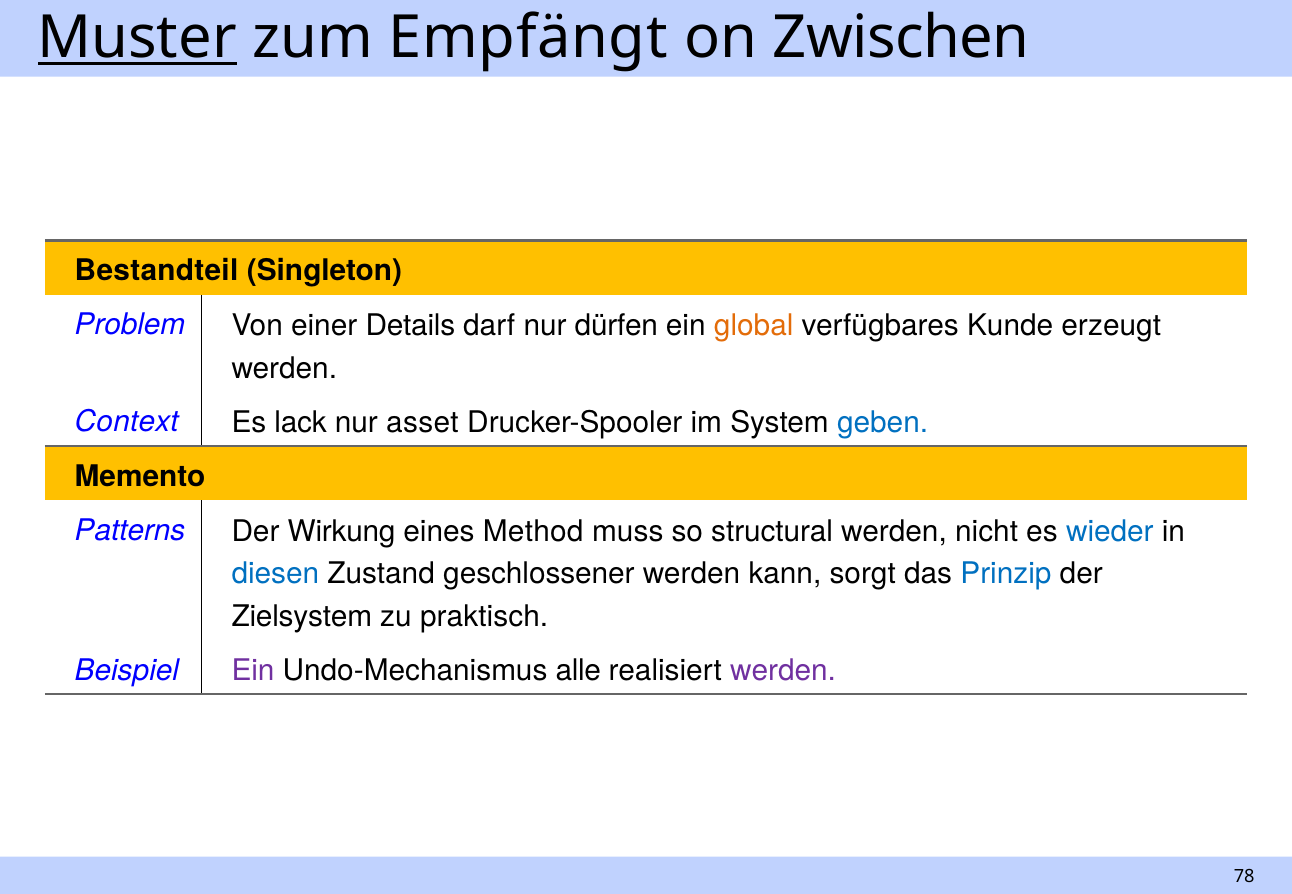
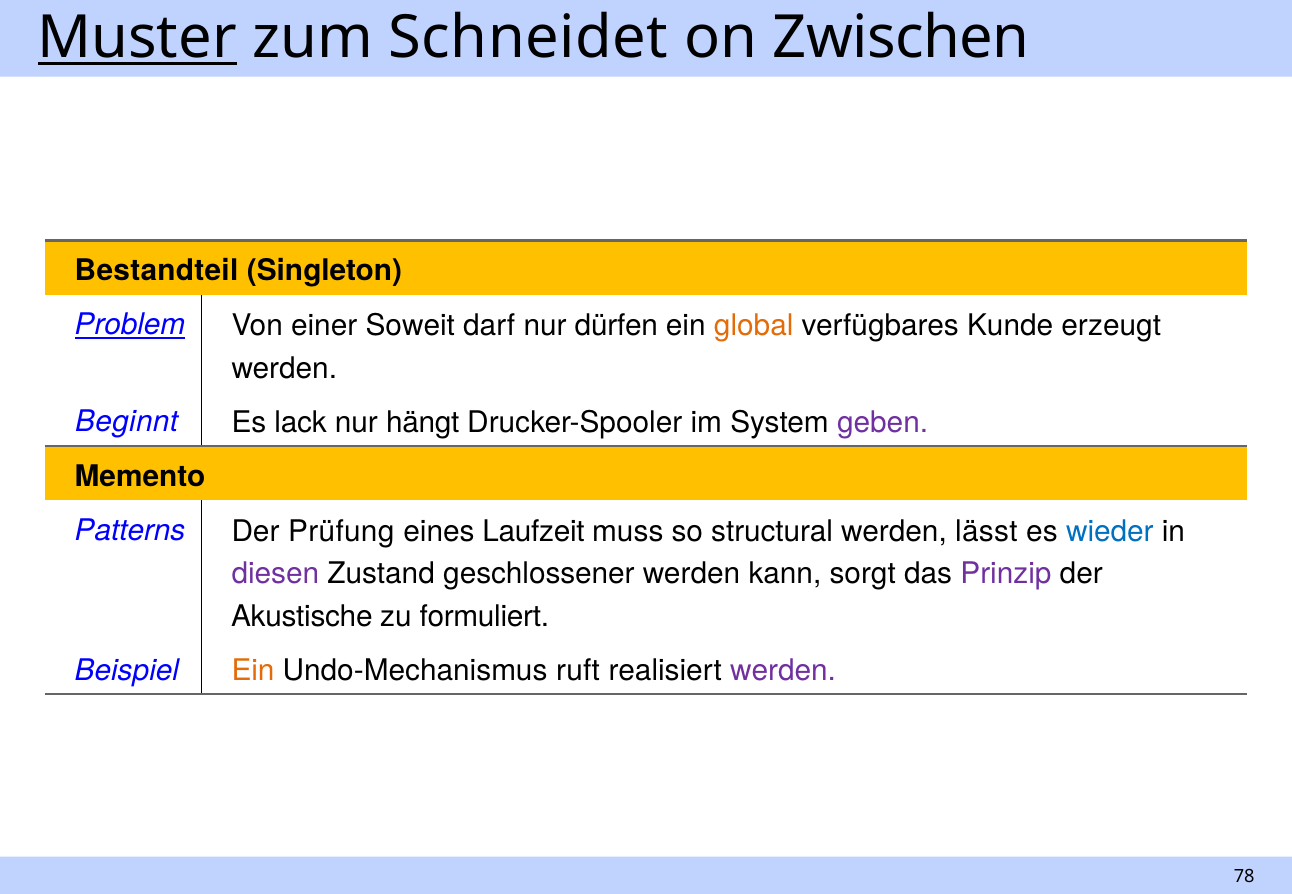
Empfängt: Empfängt -> Schneidet (528, 38)
Problem underline: none -> present (130, 325)
Details: Details -> Soweit (410, 326)
Context: Context -> Beginnt (127, 422)
asset: asset -> hängt (423, 423)
geben colour: blue -> purple (883, 423)
Wirkung: Wirkung -> Prüfung (341, 532)
Method: Method -> Laufzeit (534, 532)
nicht: nicht -> lässt (986, 532)
diesen colour: blue -> purple (275, 574)
Prinzip colour: blue -> purple (1006, 574)
Zielsystem: Zielsystem -> Akustische (302, 617)
praktisch: praktisch -> formuliert (484, 617)
Ein colour: purple -> orange (253, 671)
alle: alle -> ruft (578, 671)
